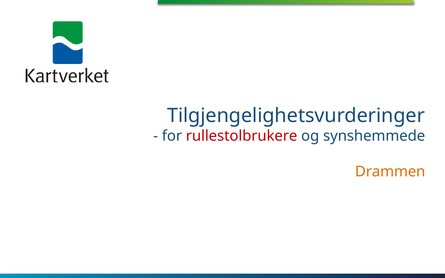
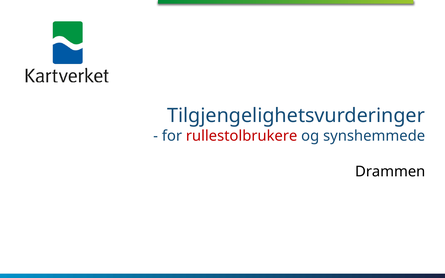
Drammen colour: orange -> black (390, 172)
